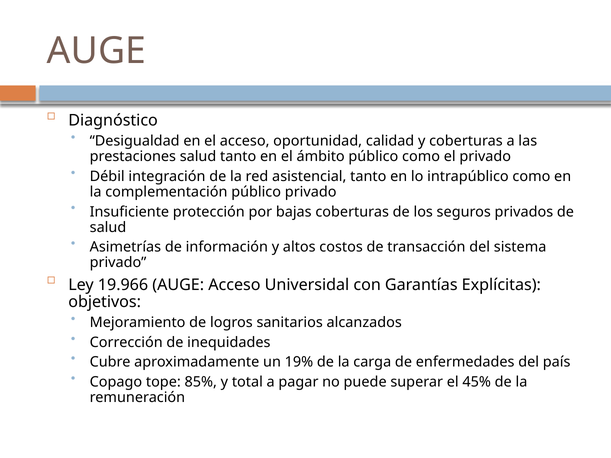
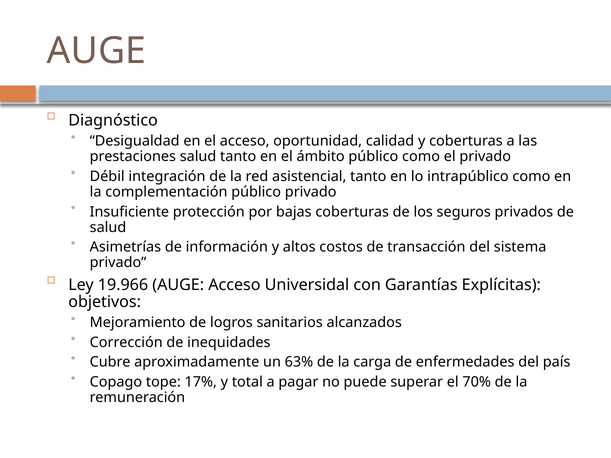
19%: 19% -> 63% (299, 362)
85%: 85% -> 17% (201, 382)
45%: 45% -> 70% (477, 382)
